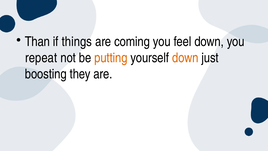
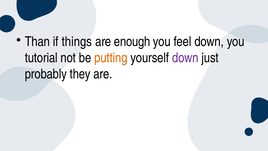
coming: coming -> enough (132, 41)
repeat: repeat -> tutorial (41, 58)
down colour: orange -> purple (185, 58)
boosting: boosting -> probably (46, 74)
